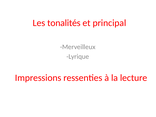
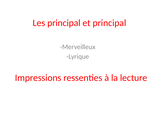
Les tonalités: tonalités -> principal (64, 23)
